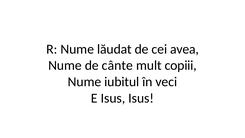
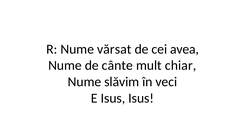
lăudat: lăudat -> vărsat (114, 49)
copiii: copiii -> chiar (181, 65)
iubitul: iubitul -> slăvim (122, 82)
